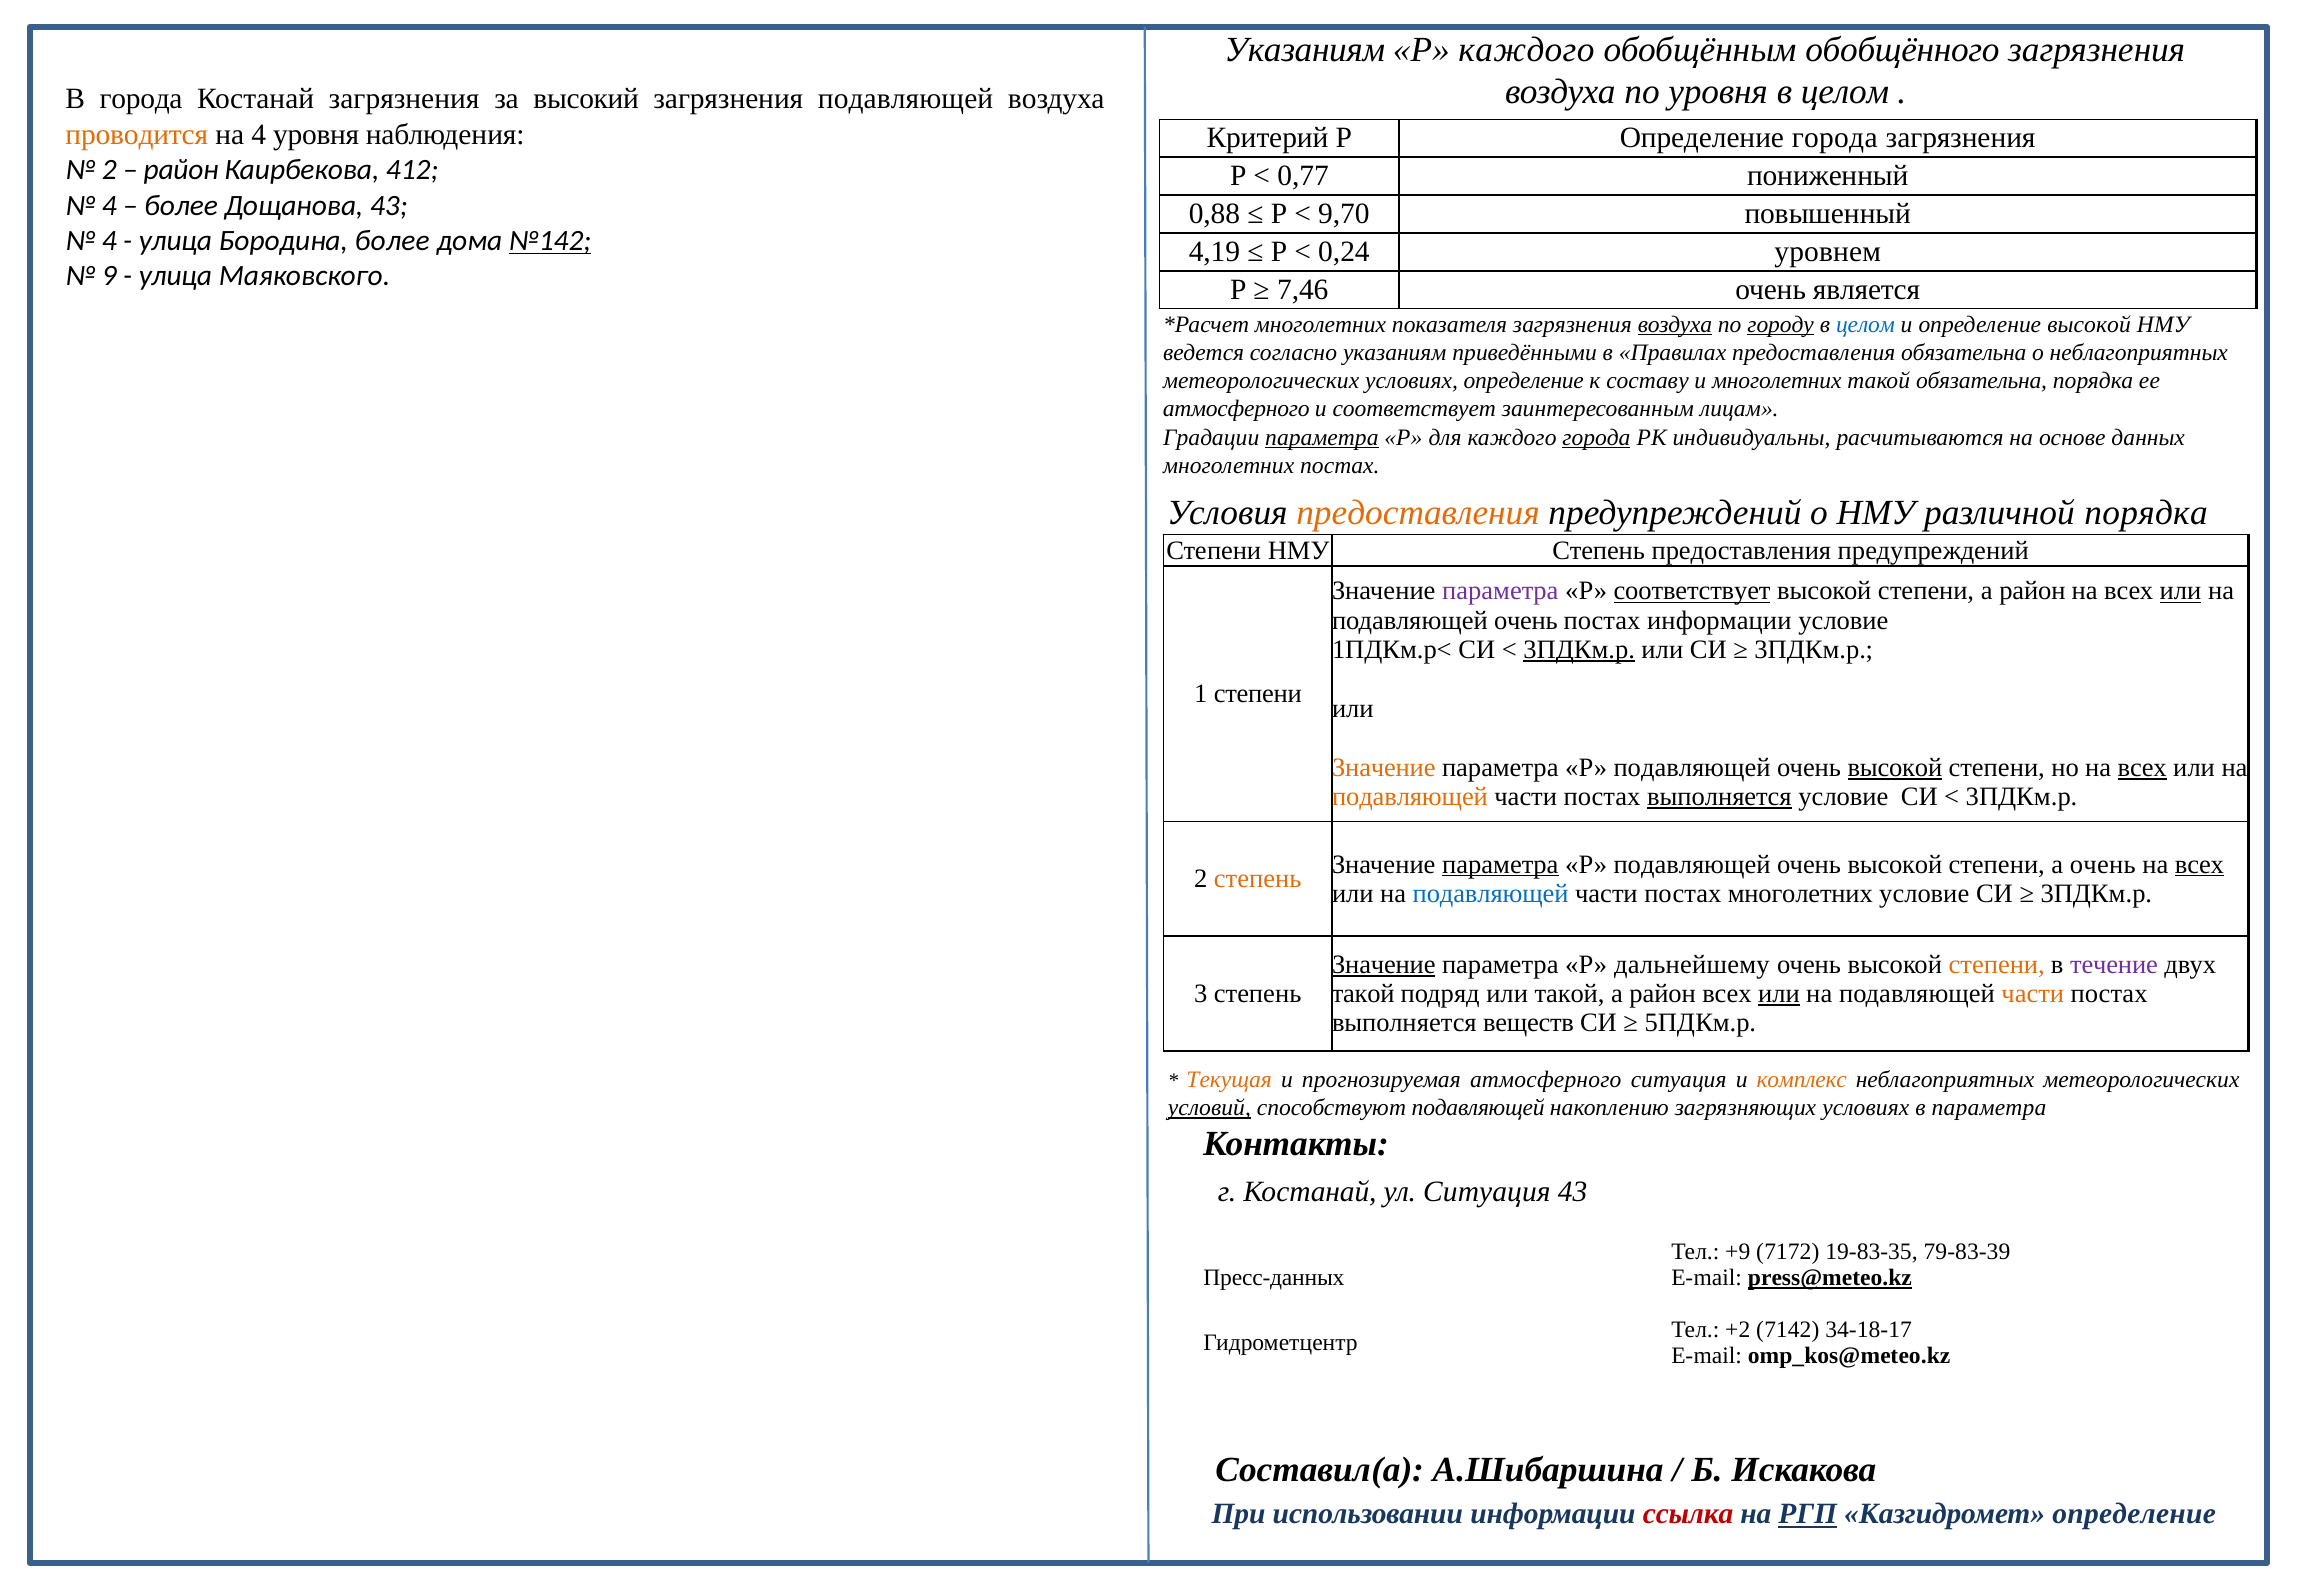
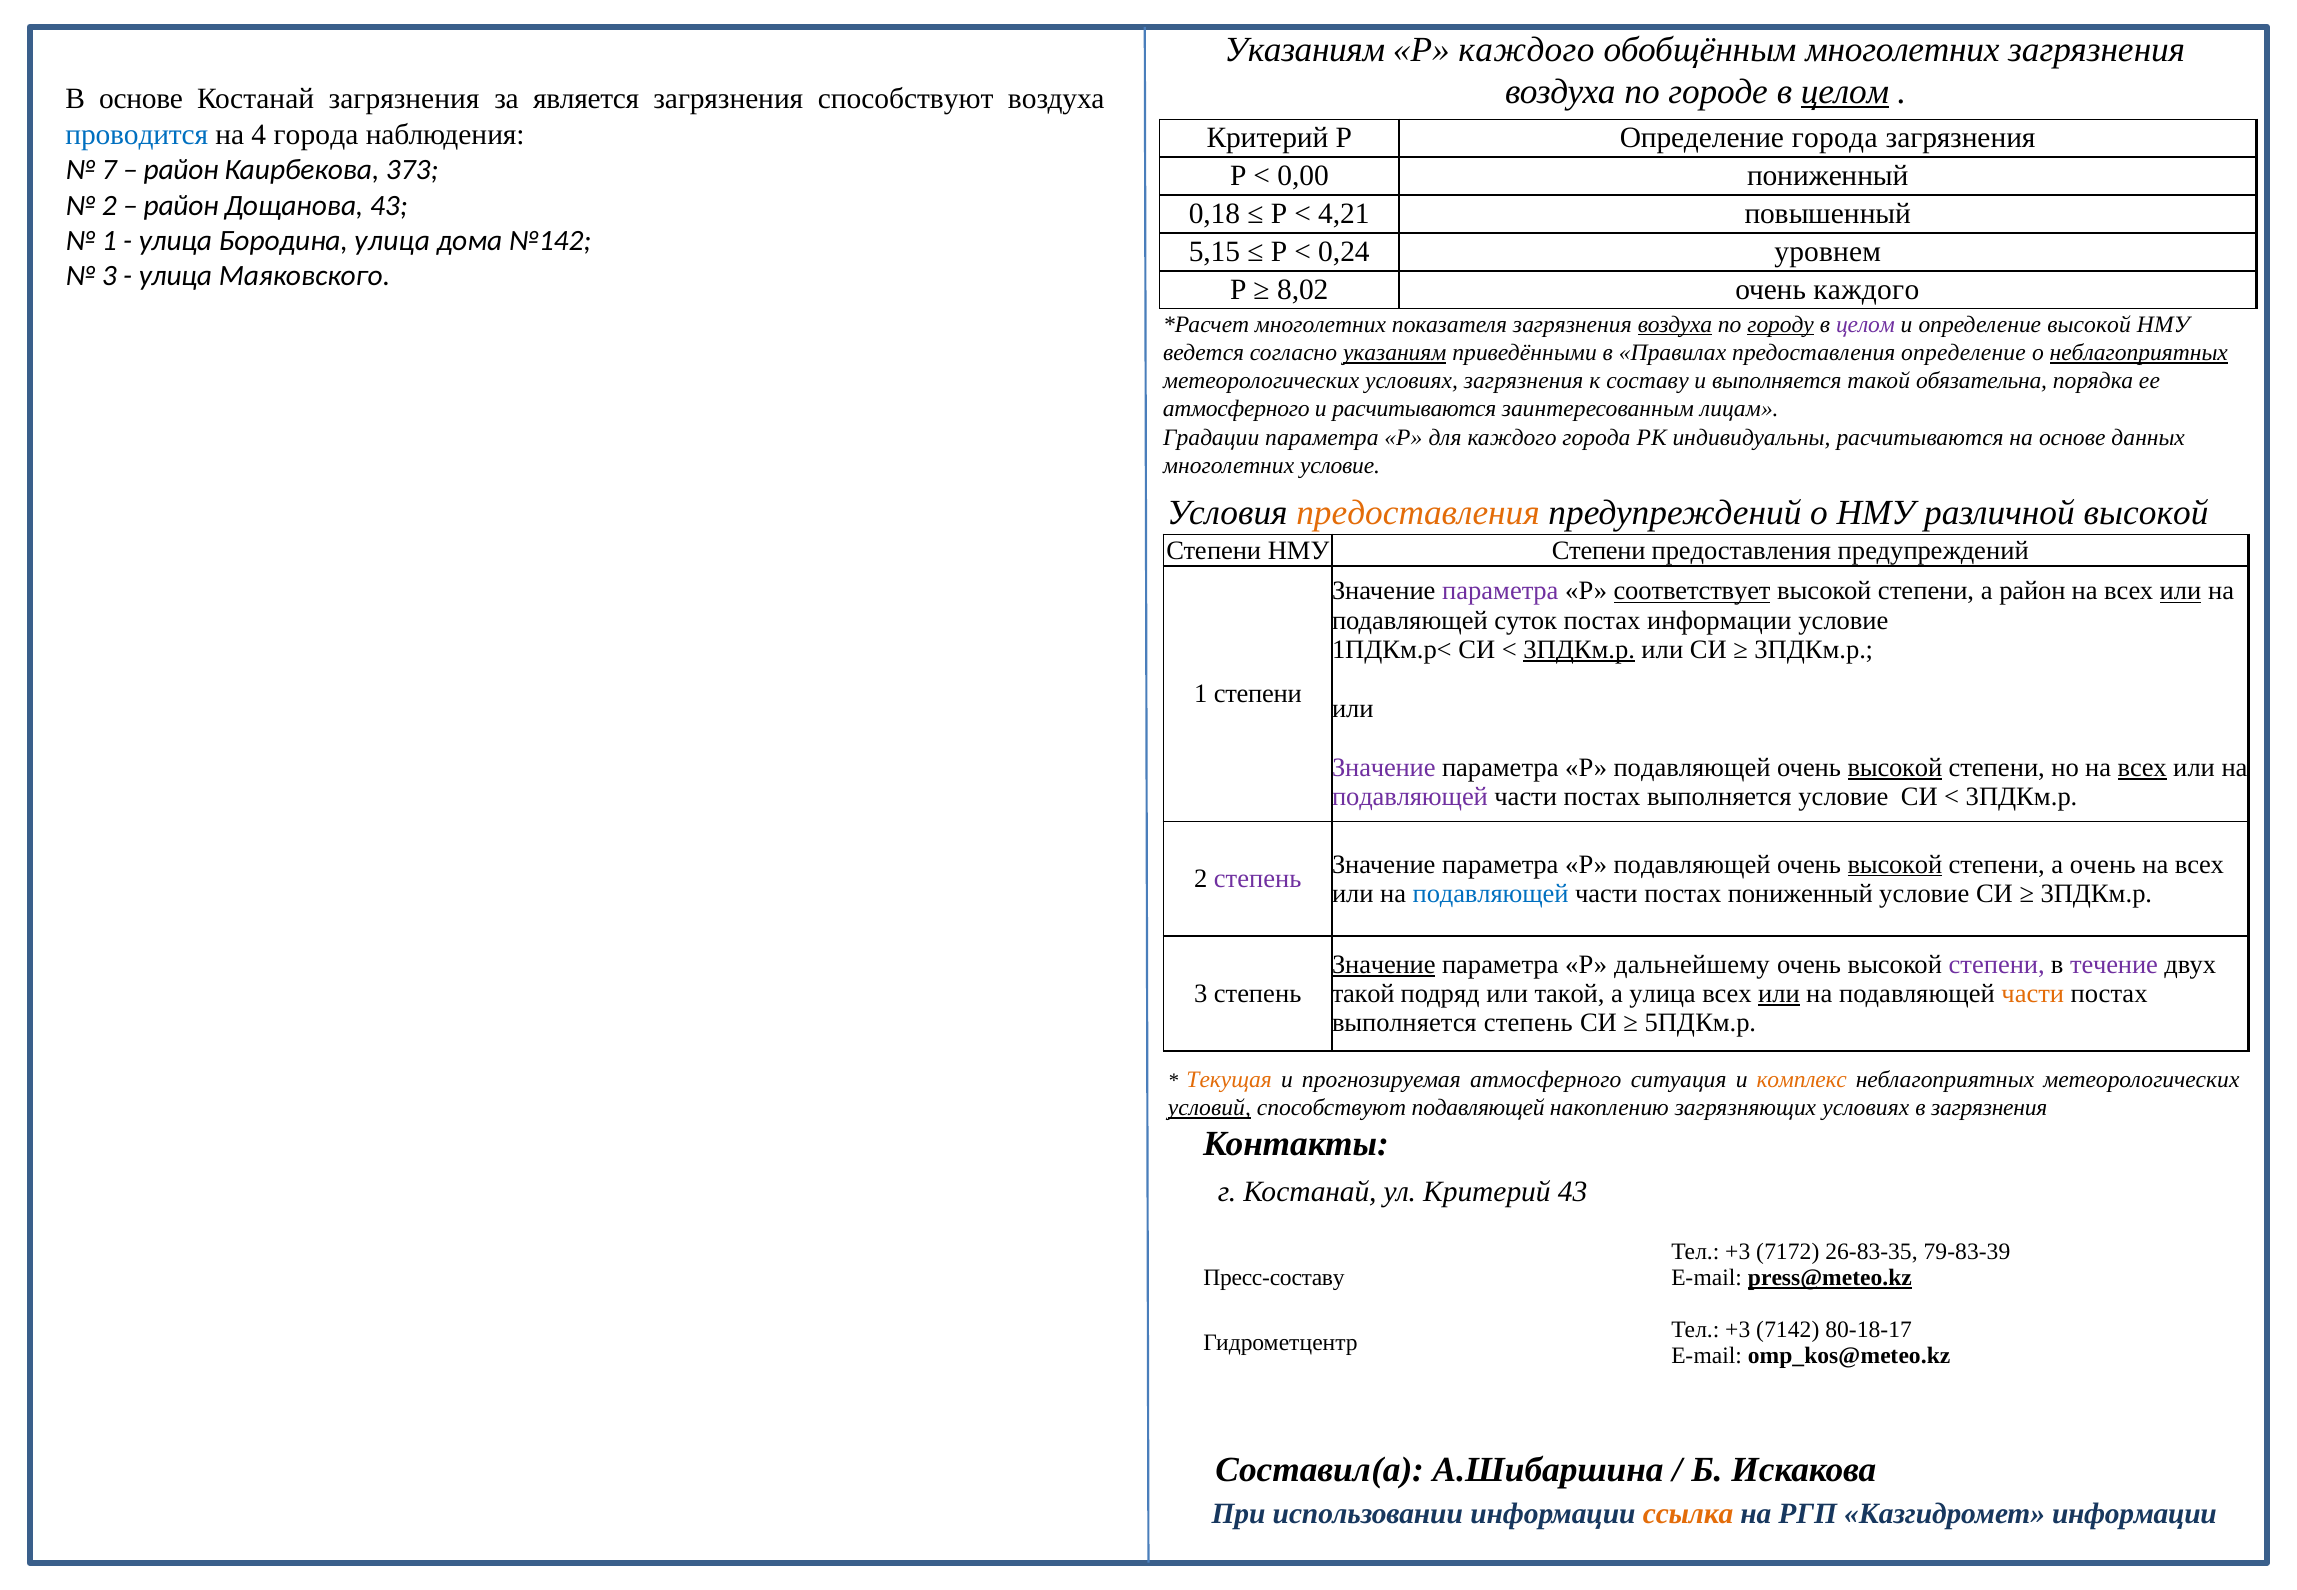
обобщённым обобщённого: обобщённого -> многолетних (1902, 50)
по уровня: уровня -> городе (1718, 92)
целом underline: none -> present (1845, 92)
В города: города -> основе (141, 99)
высокий: высокий -> является (586, 99)
загрязнения подавляющей: подавляющей -> способствуют (906, 99)
проводится colour: orange -> blue (137, 135)
4 уровня: уровня -> города (316, 135)
2: 2 -> 7 (109, 170)
412: 412 -> 373 (412, 170)
0,77: 0,77 -> 0,00 (1303, 176)
4: 4 -> 2 (109, 205)
более: более -> район (181, 205)
0,88: 0,88 -> 0,18 (1214, 214)
9,70: 9,70 -> 4,21 (1344, 214)
4: 4 -> 1 (109, 241)
Бородина более: более -> улица (392, 241)
№142 underline: present -> none (550, 241)
4,19: 4,19 -> 5,15 (1214, 252)
9: 9 -> 3 (109, 276)
7,46: 7,46 -> 8,02 (1303, 290)
очень является: является -> каждого (1866, 290)
целом colour: blue -> purple (1865, 325)
указаниям underline: none -> present (1395, 353)
предоставления обязательна: обязательна -> определение (1963, 353)
неблагоприятных underline: none -> present (2139, 353)
условиях определение: определение -> загрязнения (1524, 381)
и многолетних: многолетних -> выполняется (1777, 381)
и соответствует: соответствует -> расчитываются (1414, 409)
параметра underline: present -> none (1322, 437)
города underline: present -> none (1596, 437)
многолетних постах: постах -> условие (1340, 466)
различной порядка: порядка -> высокой (2146, 513)
НМУ Степень: Степень -> Степени (1599, 550)
очень: очень -> суток (1526, 621)
Значение colour: orange -> purple (1384, 767)
подавляющей colour: orange -> purple (1410, 797)
выполняется underline: present -> none (1719, 797)
параметра underline: present -> none (1500, 864)
высокой underline: none -> present (1895, 864)
всех underline: present -> none (2199, 864)
степень colour: orange -> purple (1258, 879)
постах многолетних: многолетних -> пониженный (1800, 894)
степени colour: orange -> purple (1997, 965)
район: район -> улица (1663, 994)
выполняется веществ: веществ -> степень (1528, 1023)
в параметра: параметра -> загрязнения (1989, 1108)
ул Ситуация: Ситуация -> Критерий (1487, 1192)
+9: +9 -> +3 (1738, 1252)
19-83-35: 19-83-35 -> 26-83-35 (1871, 1252)
Пресс-данных: Пресс-данных -> Пресс-составу (1274, 1278)
+2: +2 -> +3 (1738, 1330)
34-18-17: 34-18-17 -> 80-18-17 (1869, 1330)
ссылка colour: red -> orange (1688, 1514)
РГП underline: present -> none (1808, 1514)
Казгидромет определение: определение -> информации (2134, 1514)
